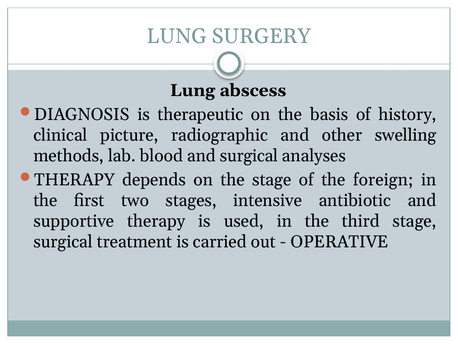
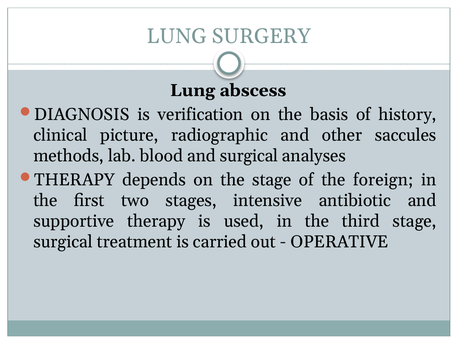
therapeutic: therapeutic -> verification (200, 114)
swelling: swelling -> saccules (406, 135)
